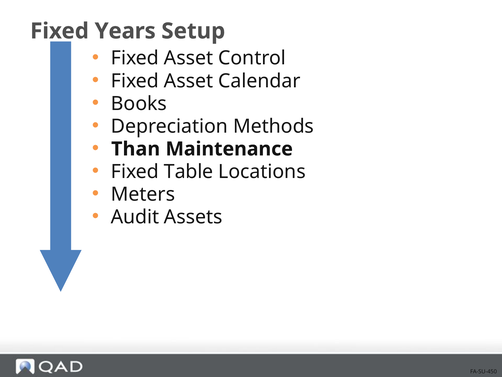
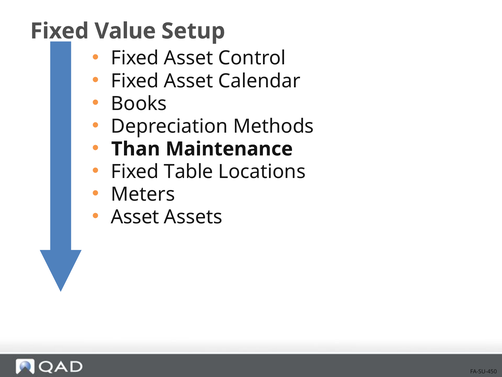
Years: Years -> Value (125, 31)
Audit: Audit -> Asset (135, 217)
